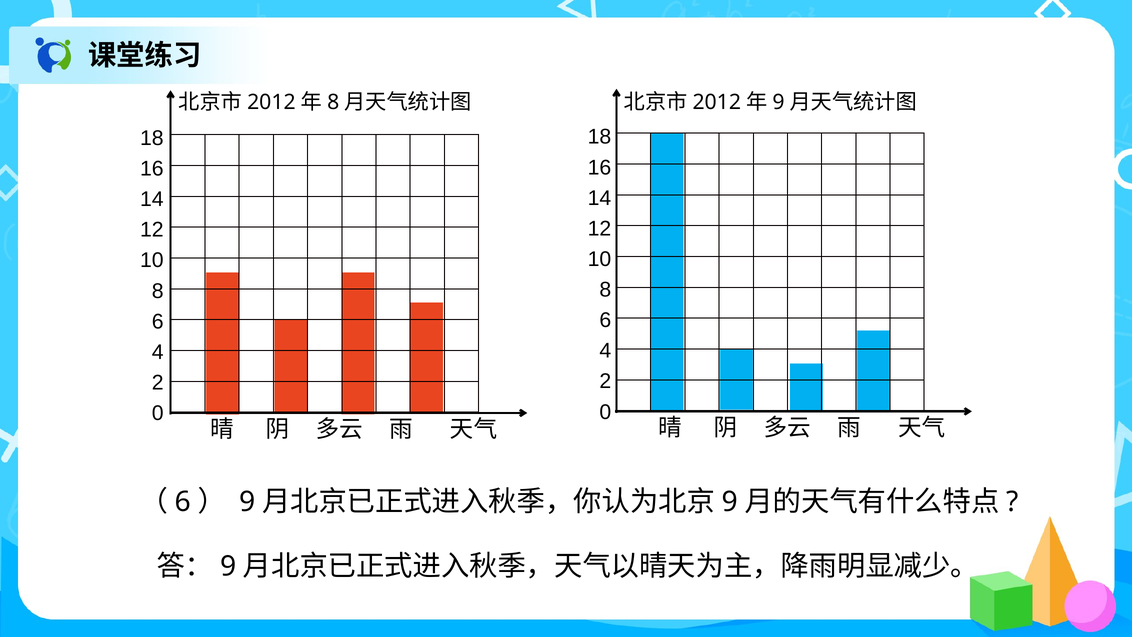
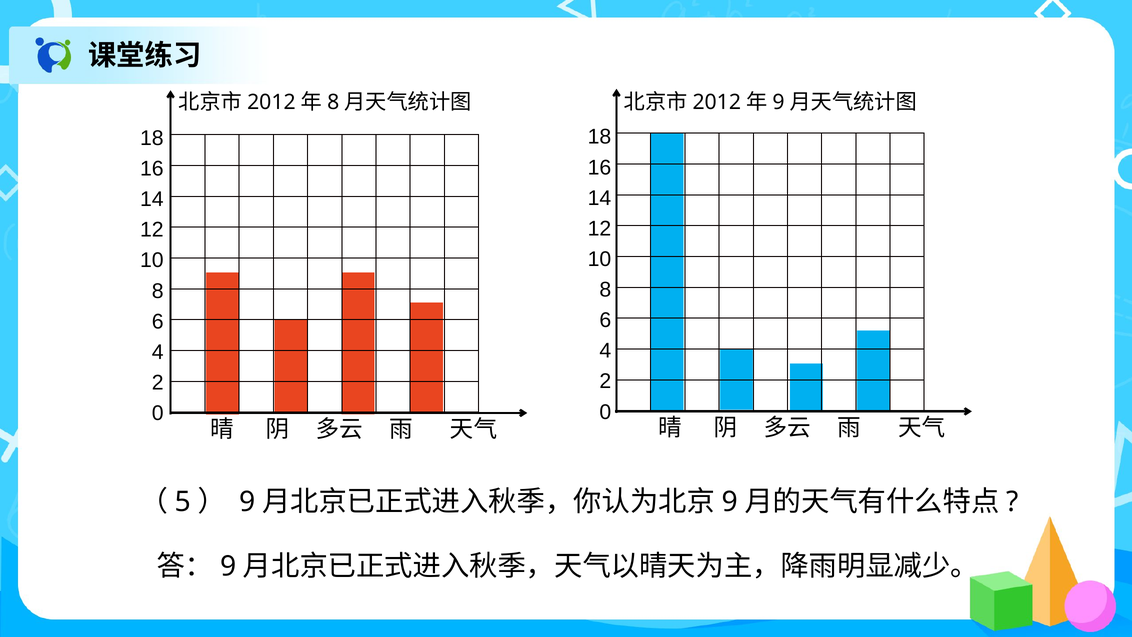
6: 6 -> 5 (183, 502)
